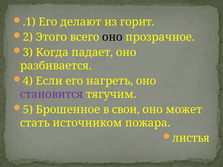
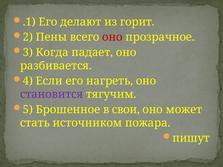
Этого: Этого -> Пены (51, 37)
оно colour: black -> red (112, 37)
листья: листья -> пишут (191, 138)
